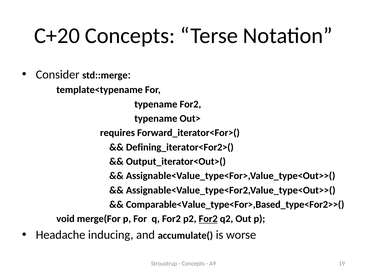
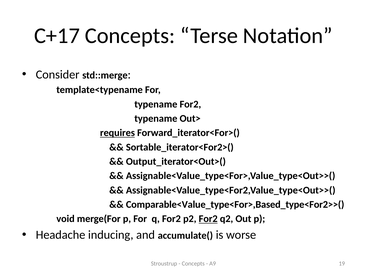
C+20: C+20 -> C+17 (57, 36)
requires underline: none -> present (117, 132)
Defining_iterator<For2>(: Defining_iterator<For2>( -> Sortable_iterator<For2>( (180, 147)
